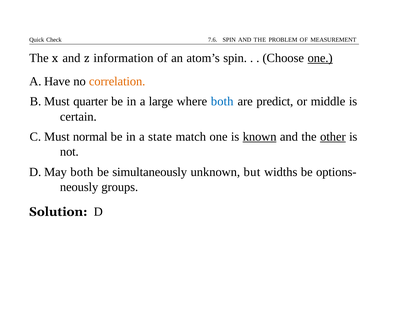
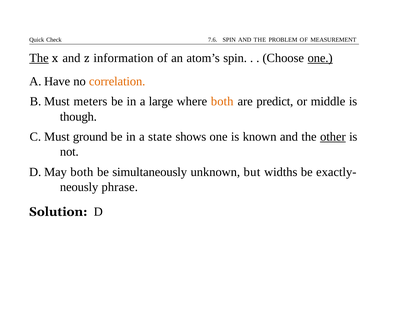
The underline: none -> present (39, 58)
quarter: quarter -> meters (90, 102)
both colour: blue -> orange (222, 102)
certain: certain -> though (78, 117)
normal: normal -> ground (90, 137)
match: match -> shows (191, 137)
known underline: present -> none (260, 137)
options-: options- -> exactly- (336, 172)
groups: groups -> phrase (120, 187)
